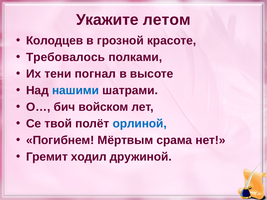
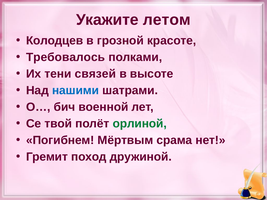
погнал: погнал -> связей (95, 74)
войском: войском -> военной (103, 107)
орлиной colour: blue -> green (140, 124)
ходил: ходил -> поход (89, 157)
